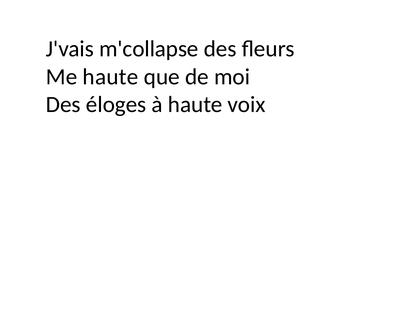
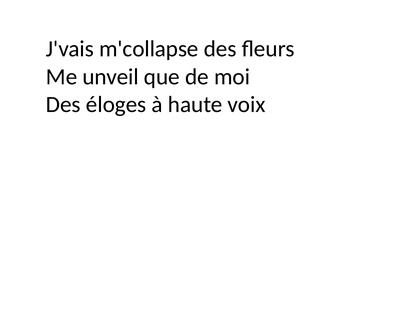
Me haute: haute -> unveil (111, 77)
